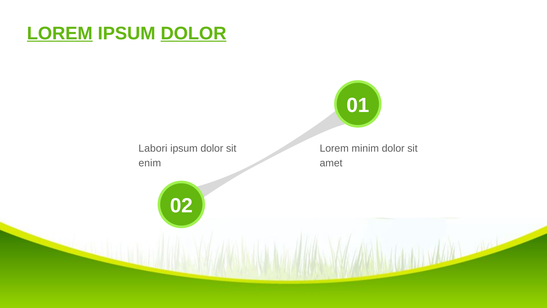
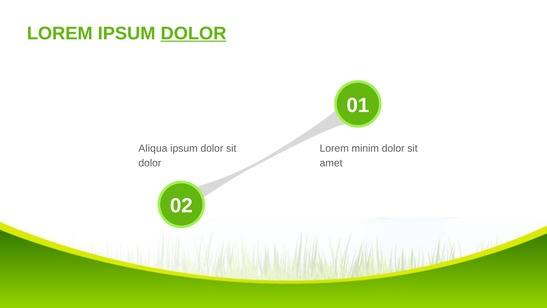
LOREM underline: present -> none (60, 33)
Labori: Labori -> Aliqua (153, 148)
enim: enim -> dolor (150, 163)
